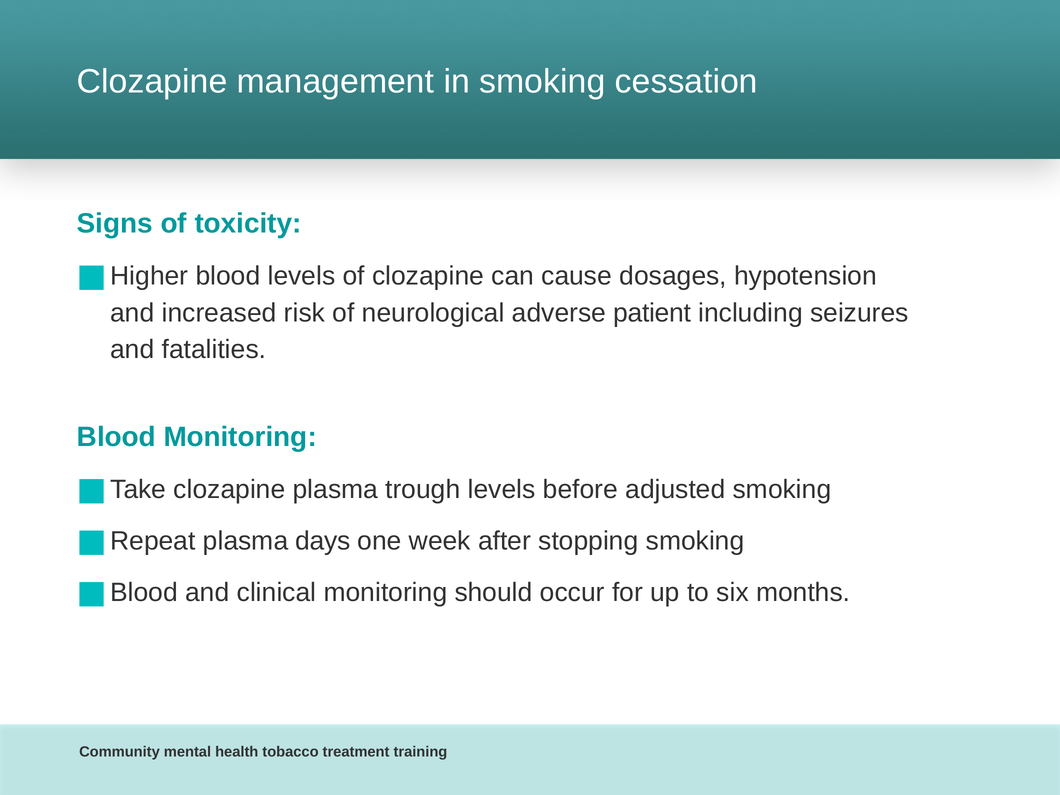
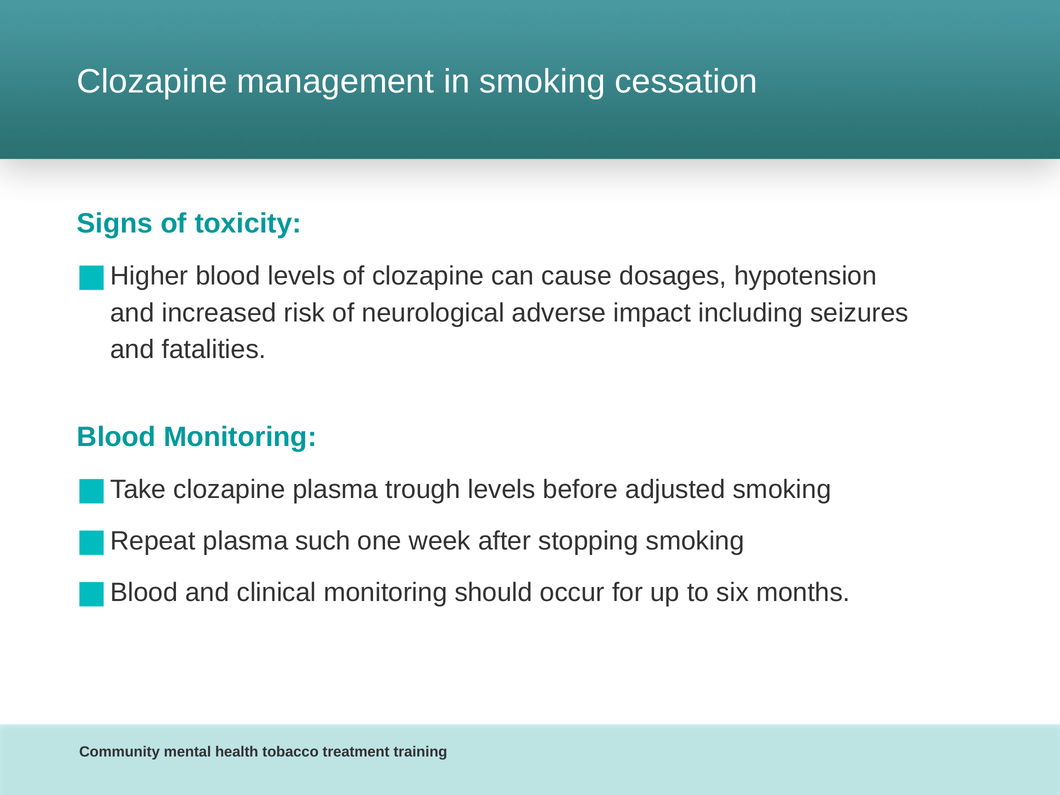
patient: patient -> impact (652, 313)
days: days -> such (323, 541)
